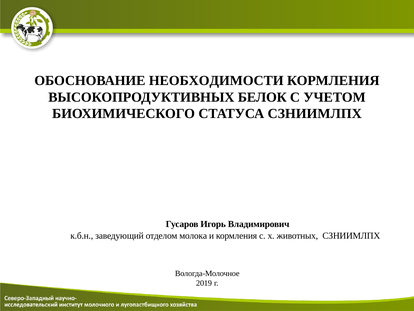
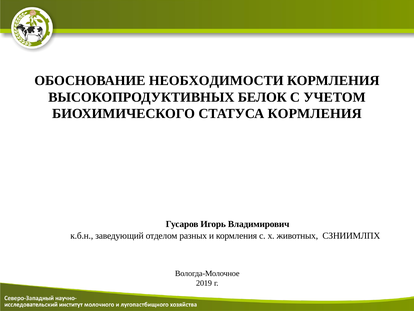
СТАТУСА СЗНИИМЛПХ: СЗНИИМЛПХ -> КОРМЛЕНИЯ (315, 114)
молока: молока -> разных (193, 235)
